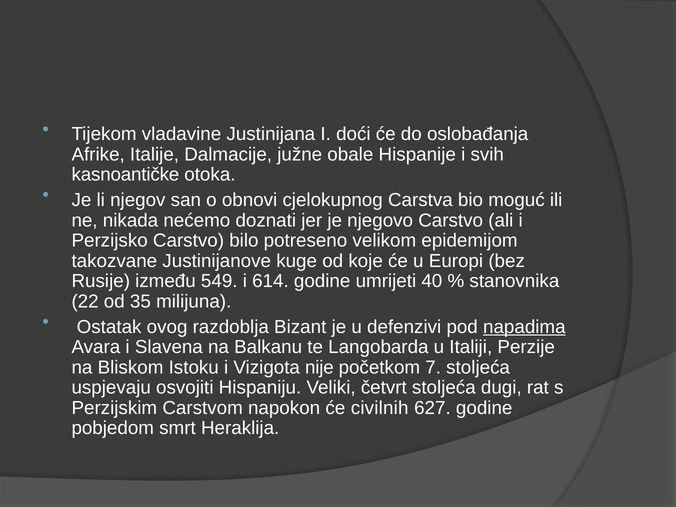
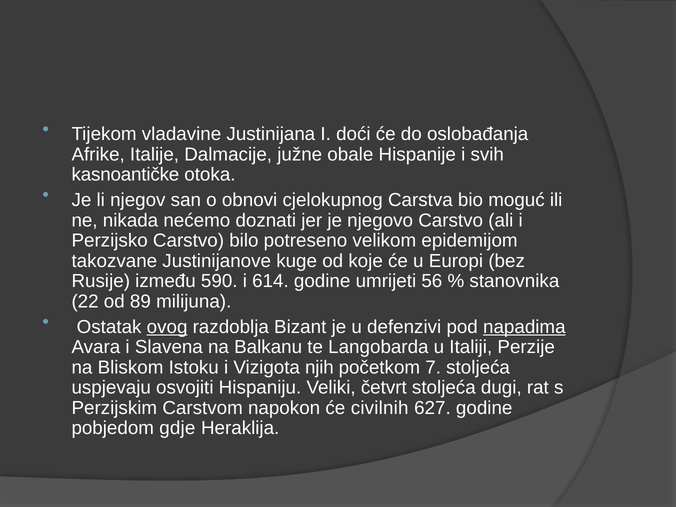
549: 549 -> 590 (219, 281)
40: 40 -> 56 (432, 281)
35: 35 -> 89 (140, 302)
ovog underline: none -> present (167, 327)
nije: nije -> njih (319, 367)
smrt: smrt -> gdje (177, 428)
